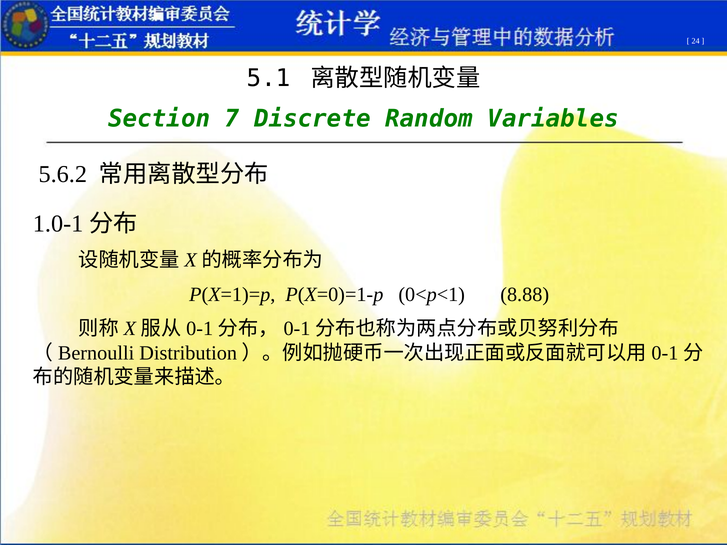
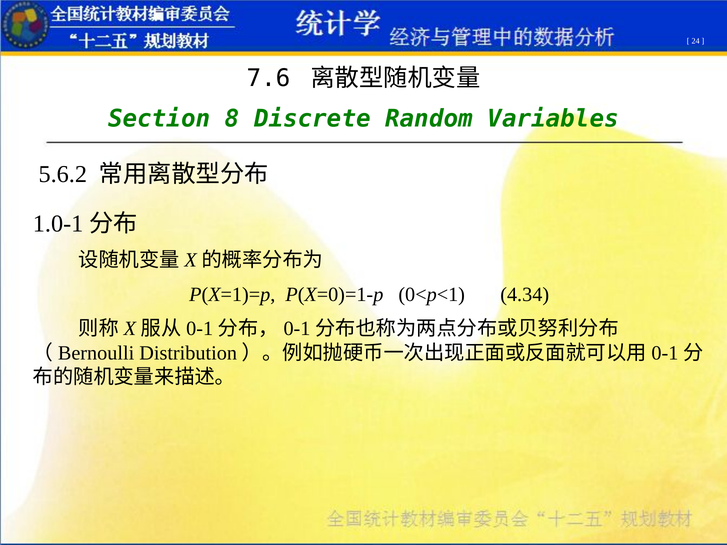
5.1: 5.1 -> 7.6 (268, 78)
7: 7 -> 8 (232, 119)
8.88: 8.88 -> 4.34 (525, 295)
